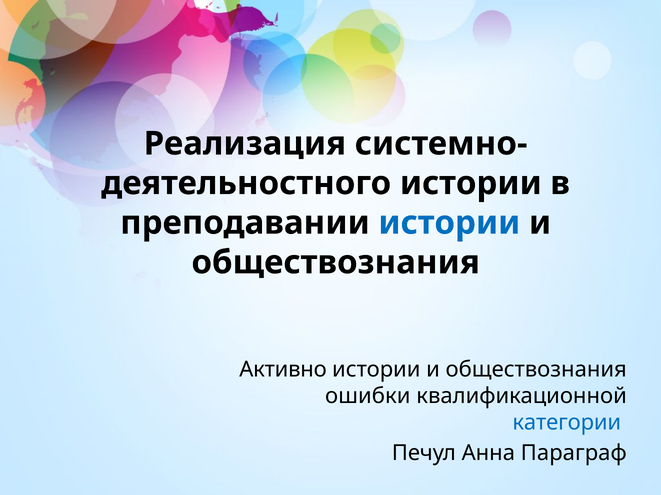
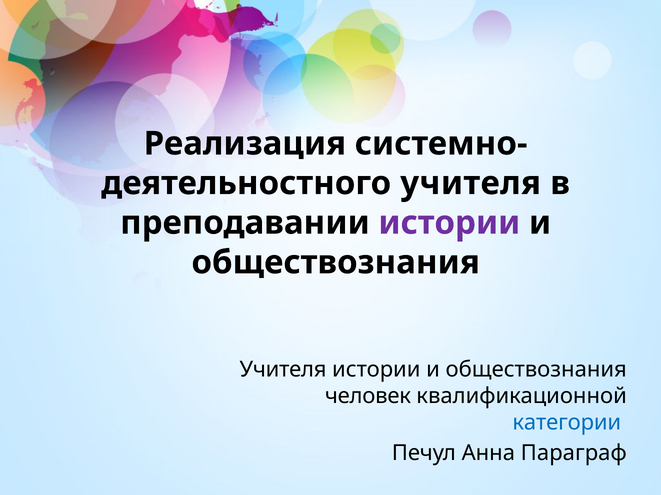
истории: истории -> учителя (471, 183)
истории colour: blue -> purple (449, 223)
Активно: Активно -> Учителя (283, 370)
ошибки: ошибки -> человек (368, 396)
